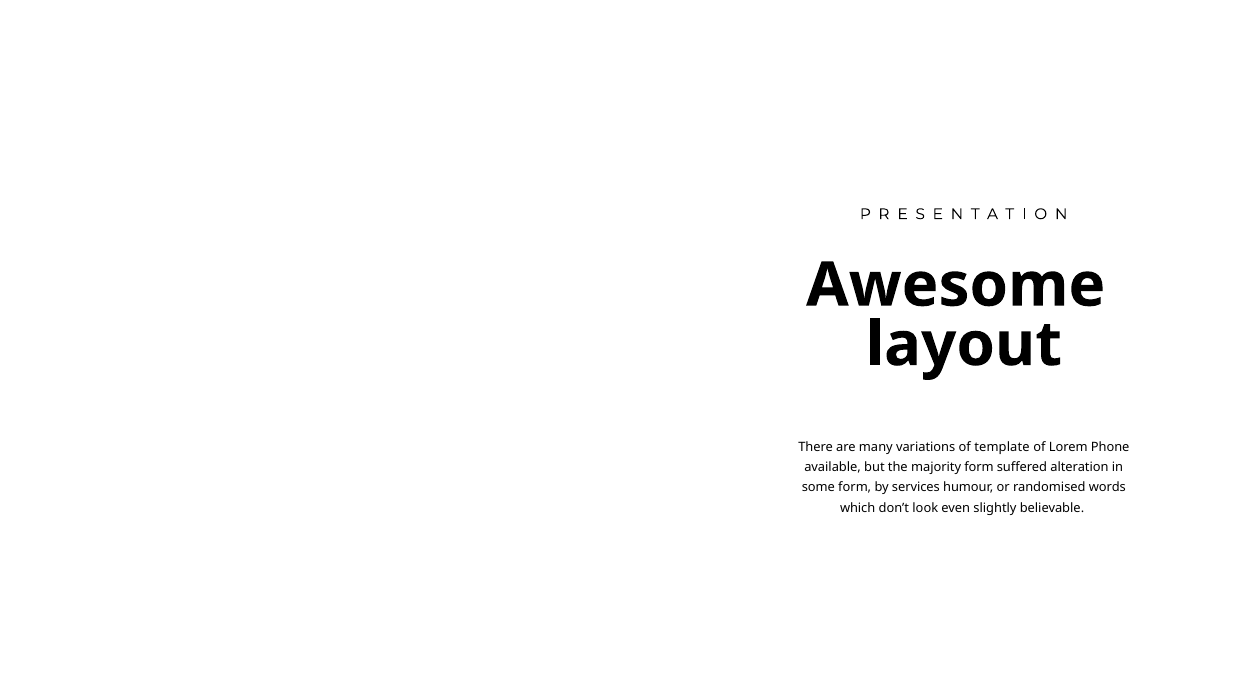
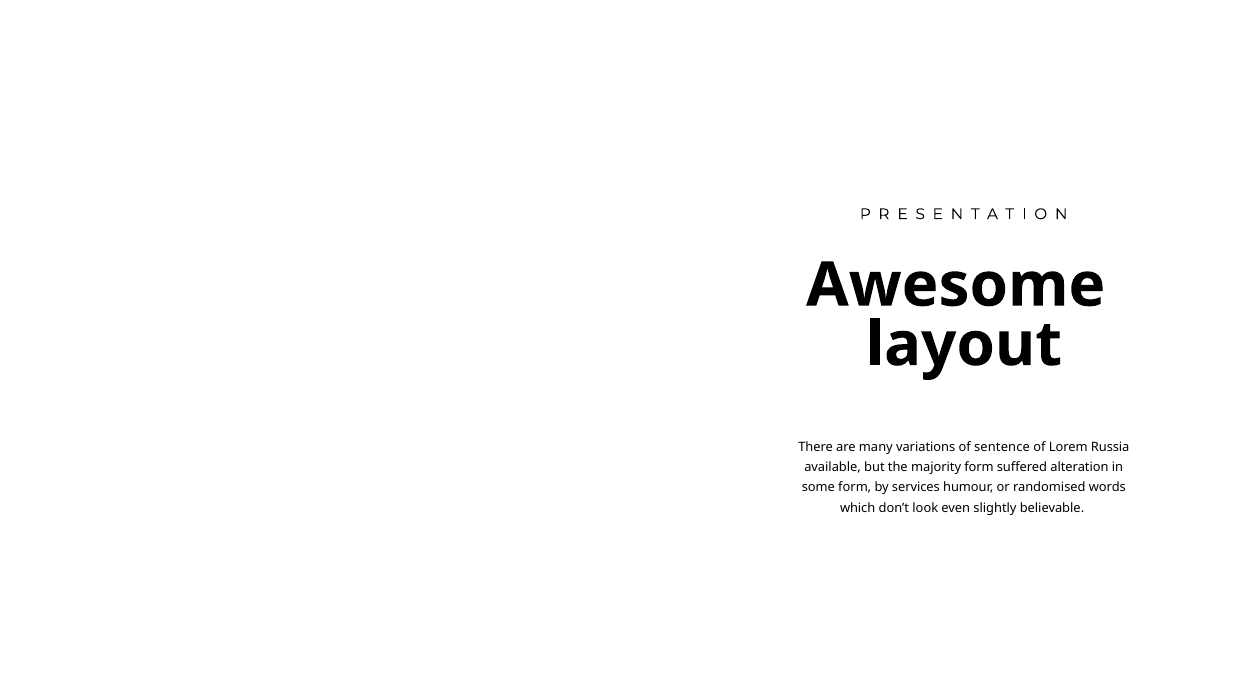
template: template -> sentence (1002, 447)
Phone: Phone -> Russia (1110, 447)
